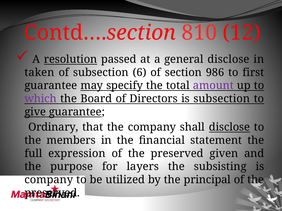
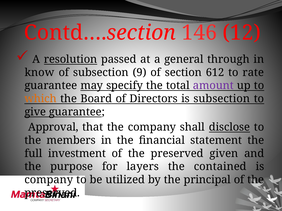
810: 810 -> 146 (199, 33)
general disclose: disclose -> through (228, 59)
taken: taken -> know (39, 73)
6: 6 -> 9 (140, 73)
986: 986 -> 612 (215, 73)
first: first -> rate (253, 73)
which colour: purple -> orange (41, 99)
Ordinary: Ordinary -> Approval (53, 127)
expression: expression -> investment (77, 154)
subsisting: subsisting -> contained (220, 167)
